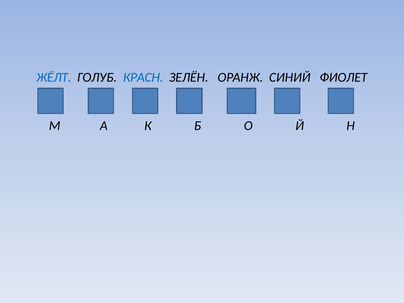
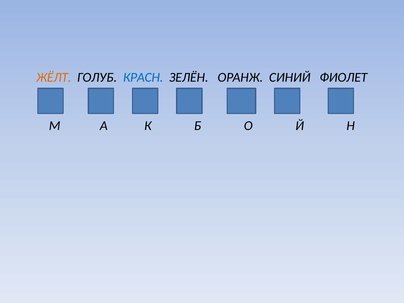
ЖЁЛТ colour: blue -> orange (54, 77)
